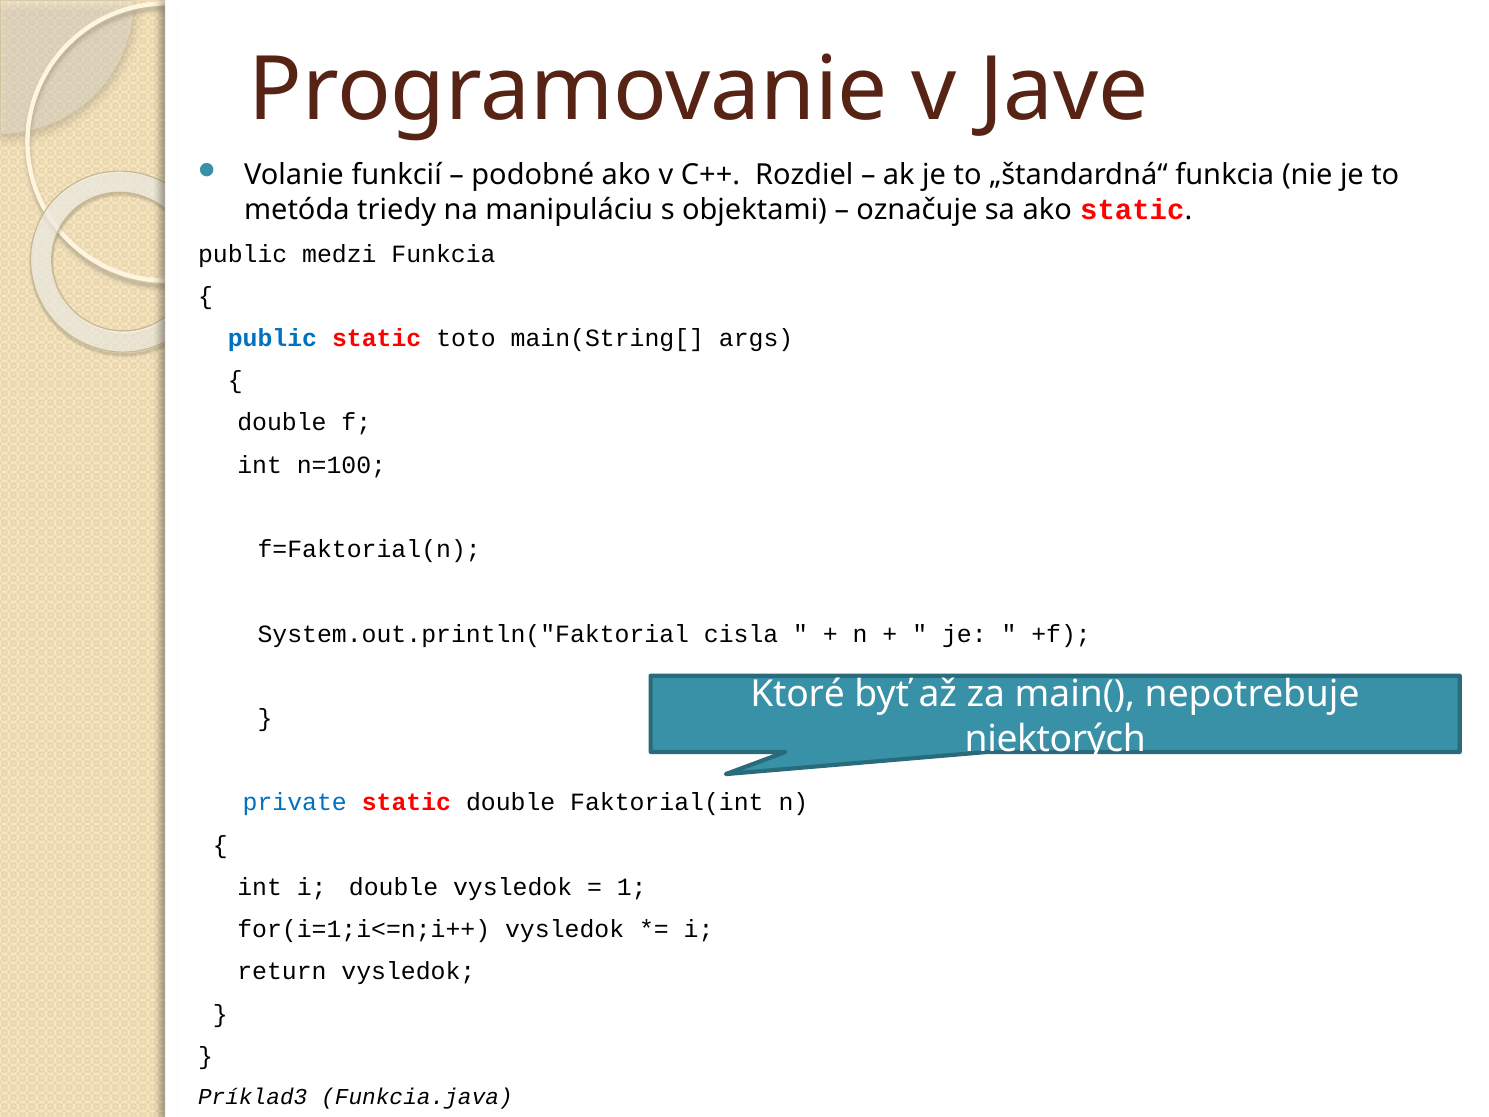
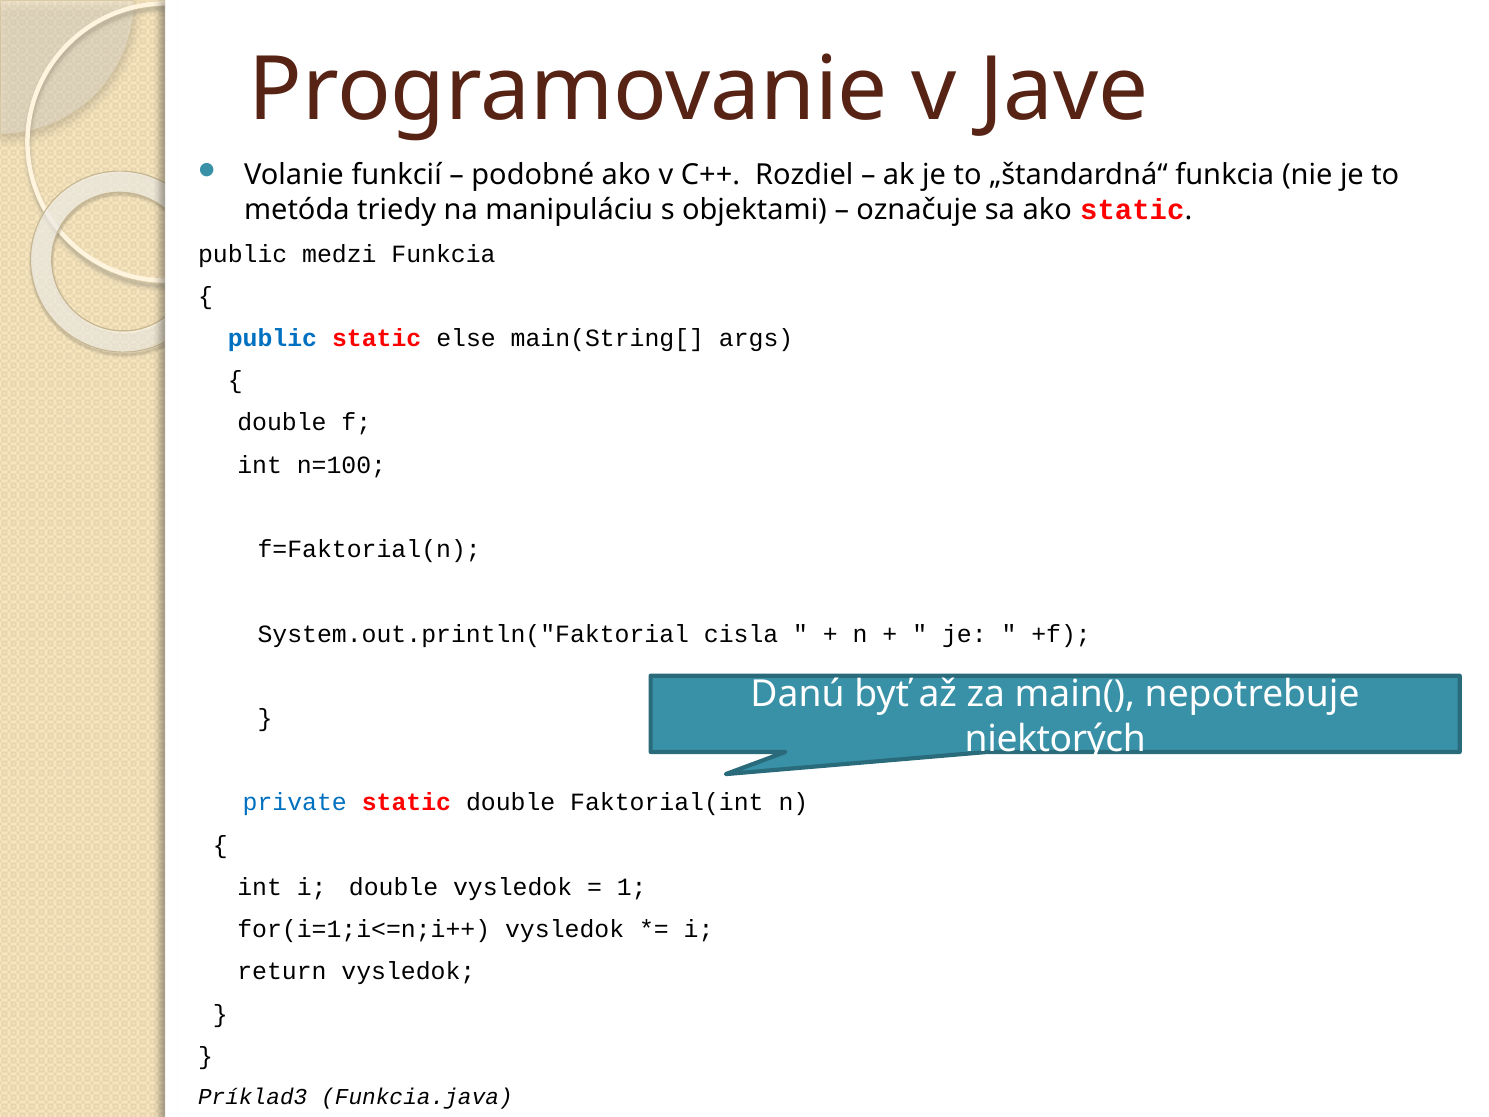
toto: toto -> else (466, 338)
Ktoré: Ktoré -> Danú (798, 694)
